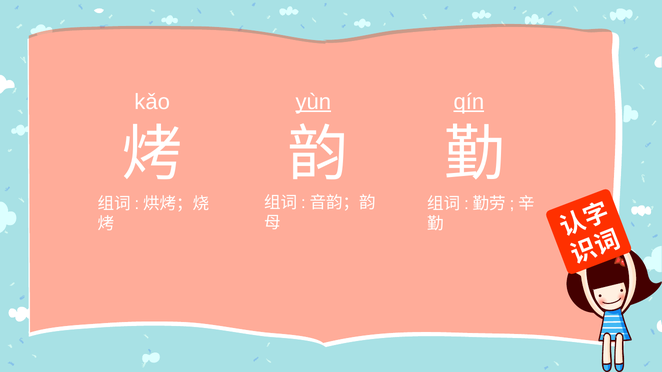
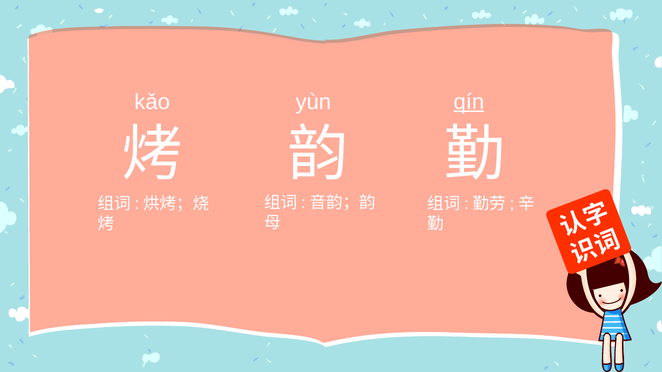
yùn underline: present -> none (313, 102)
